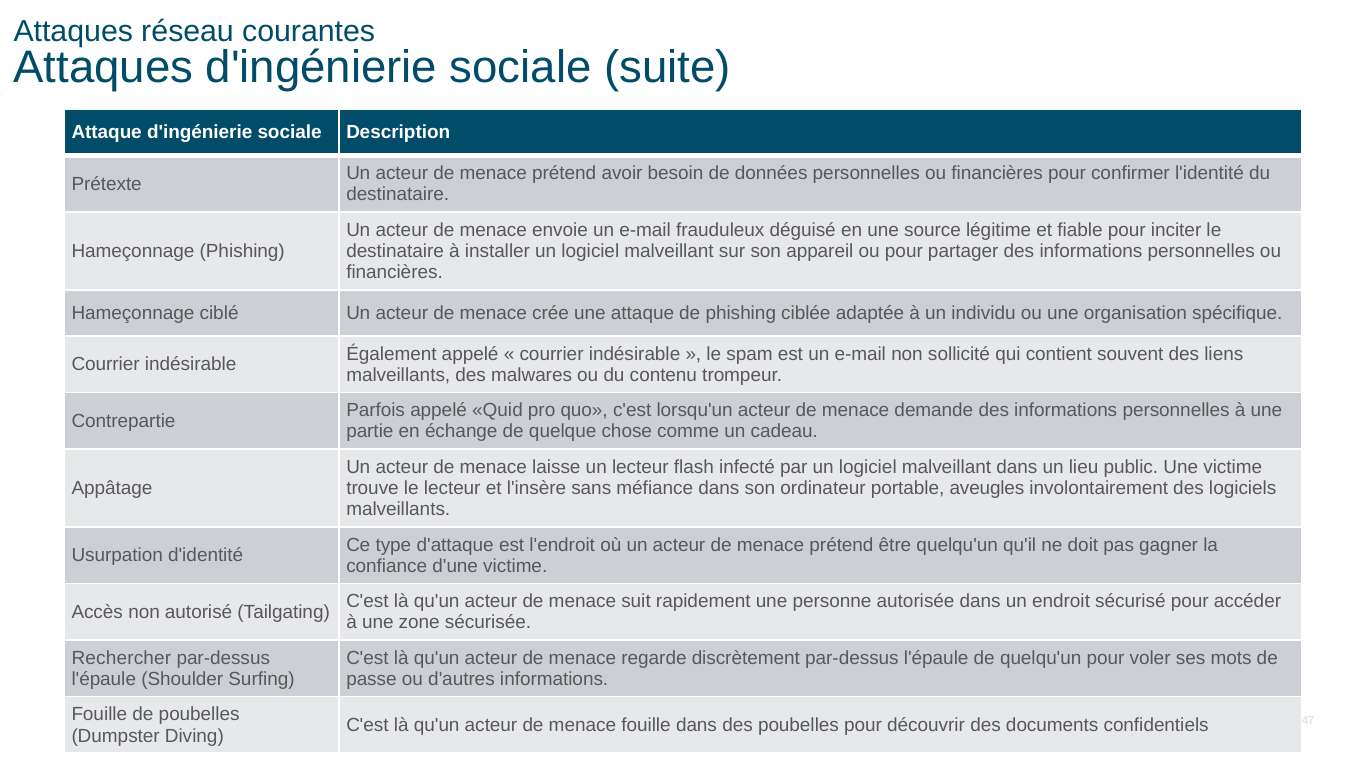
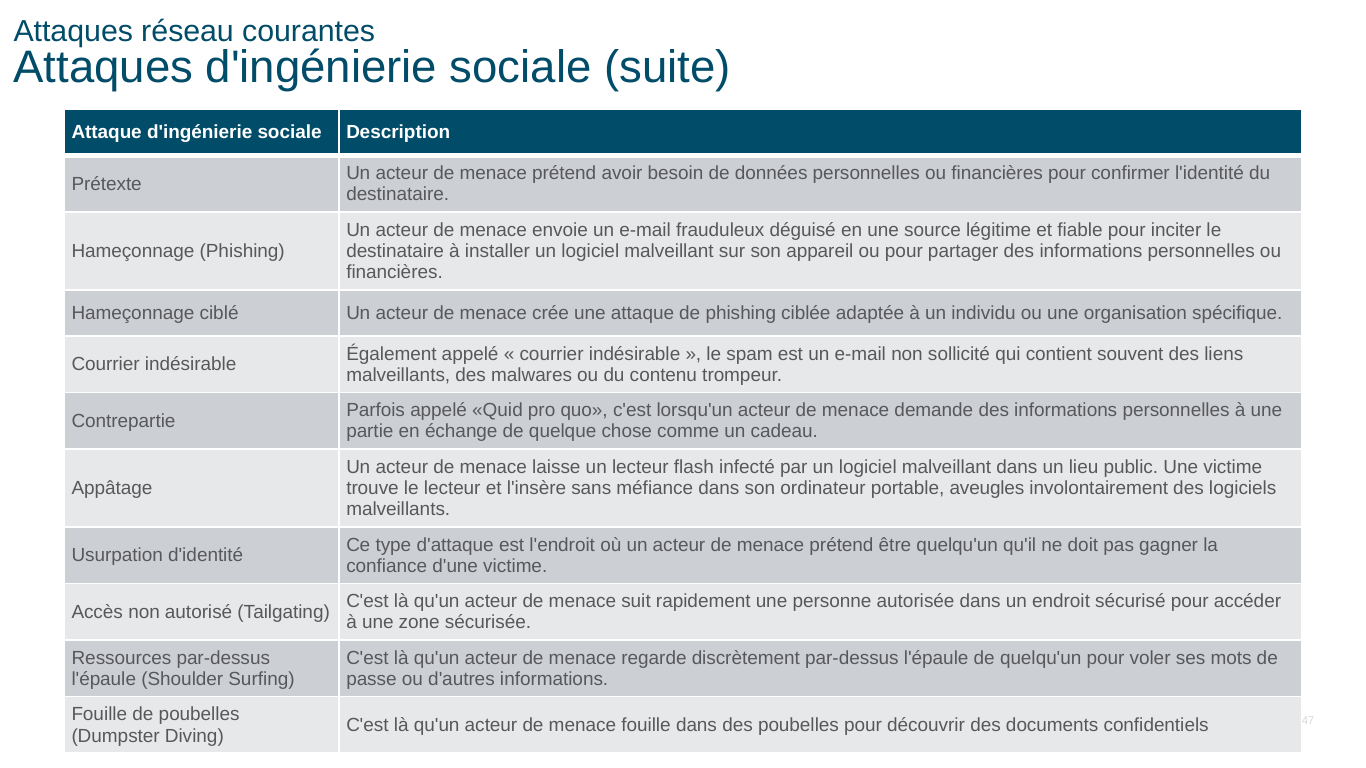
Rechercher: Rechercher -> Ressources (121, 658)
